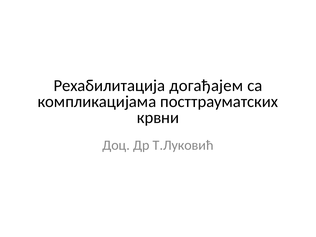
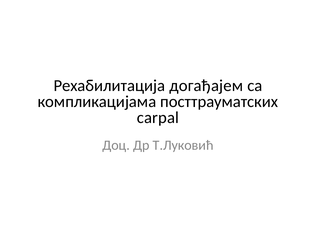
крвни: крвни -> carpal (158, 118)
